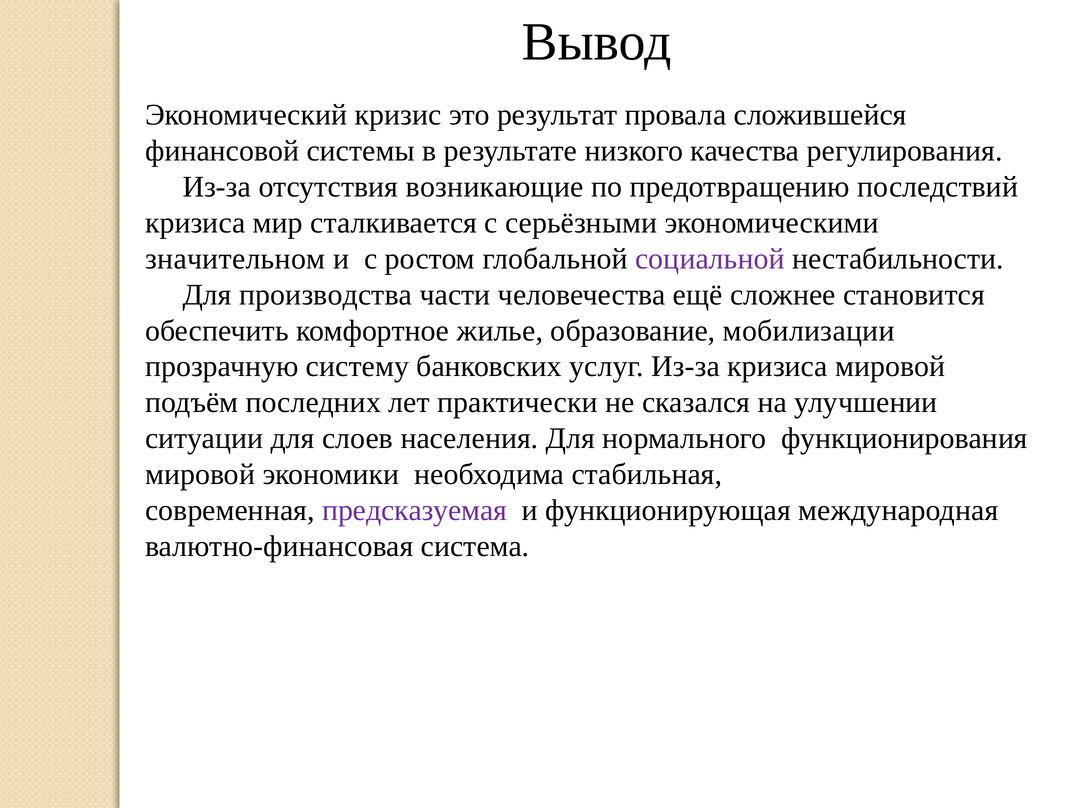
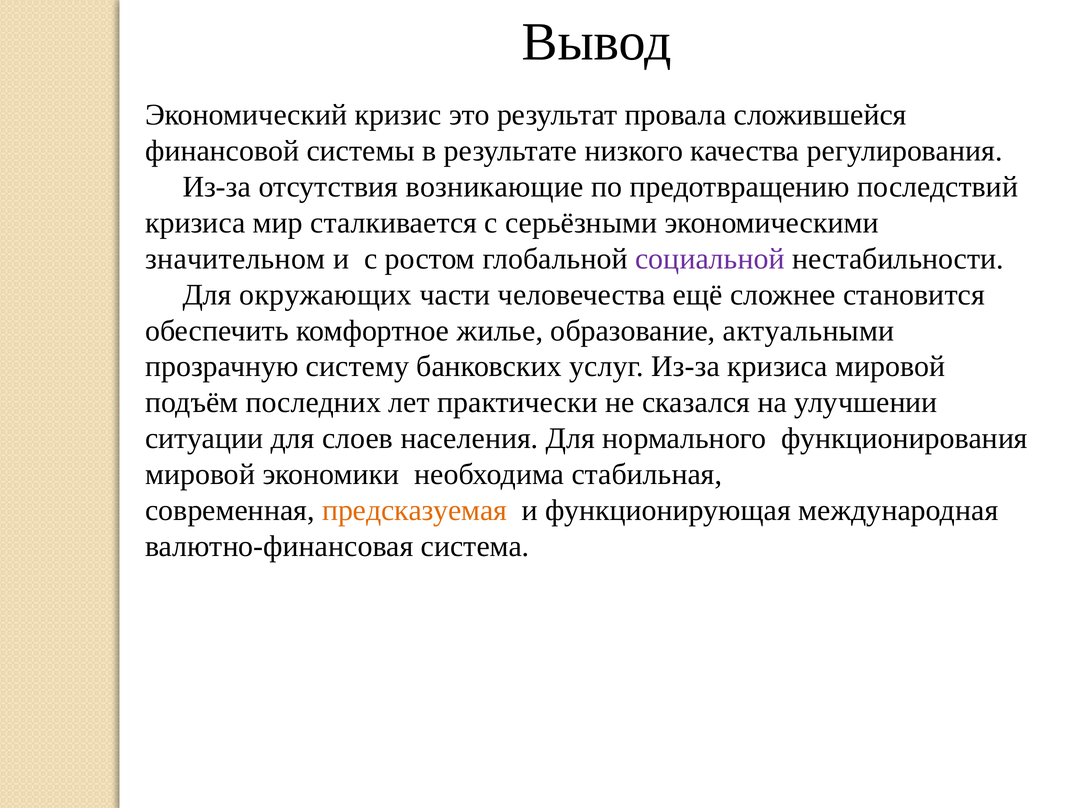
производства: производства -> окружающих (326, 295)
мобилизации: мобилизации -> актуальными (809, 331)
предсказуемая colour: purple -> orange (415, 510)
